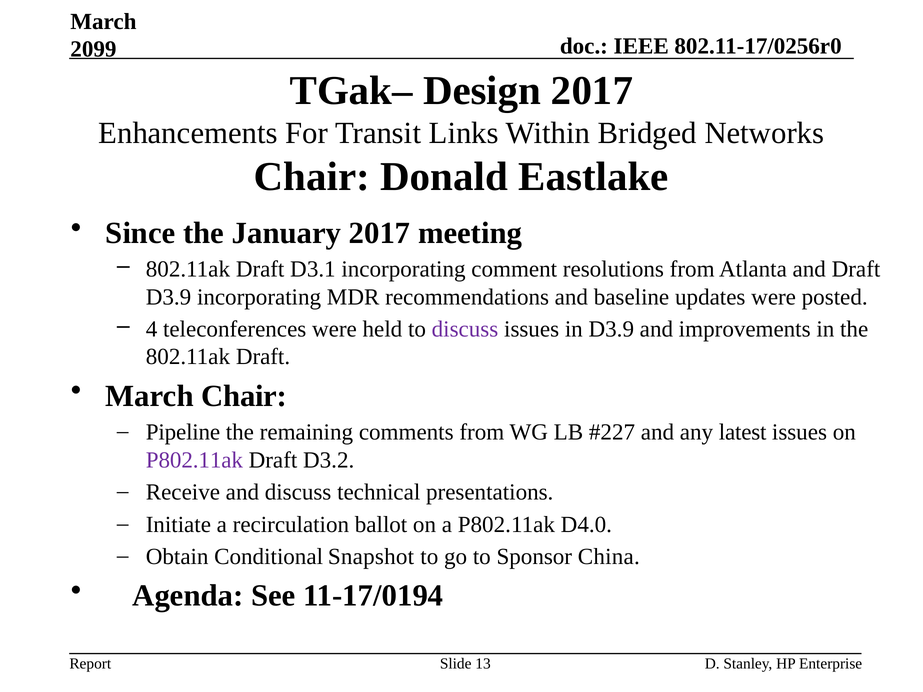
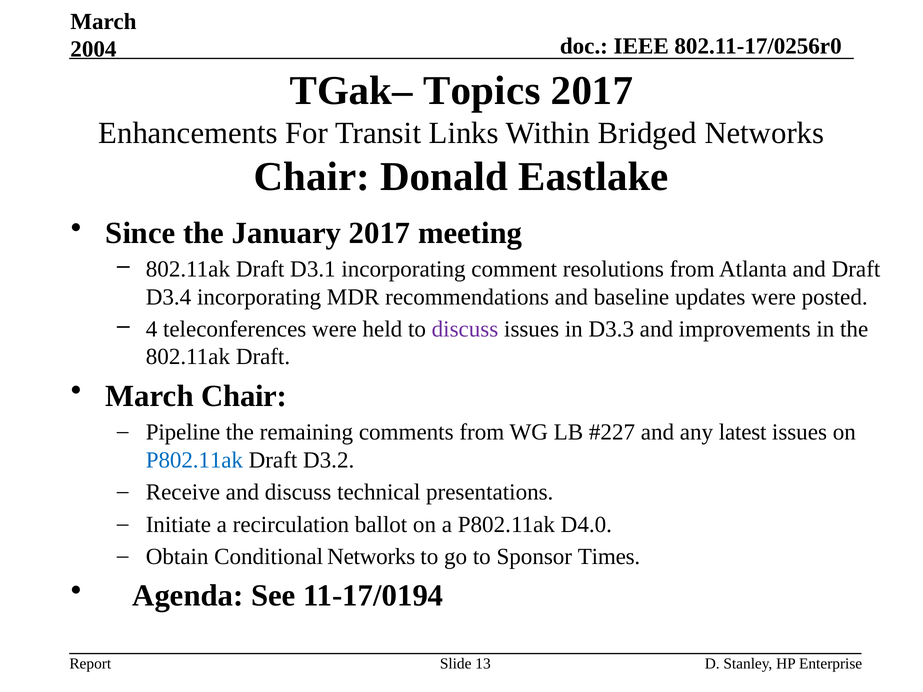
2099: 2099 -> 2004 (93, 49)
Design: Design -> Topics (482, 91)
D3.9: D3.9 -> D3.4 (169, 297)
in D3.9: D3.9 -> D3.3 (611, 329)
P802.11ak colour: purple -> blue (194, 460)
Conditional Snapshot: Snapshot -> Networks (371, 557)
China: China -> Times (609, 557)
